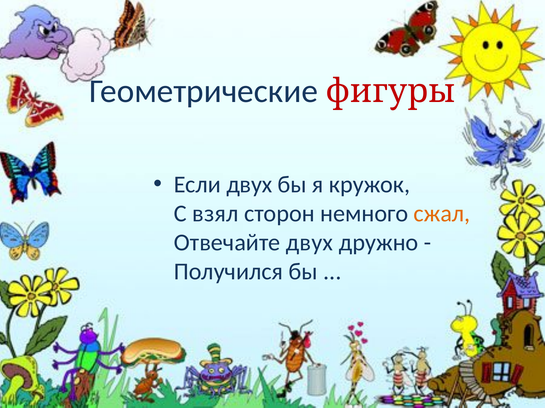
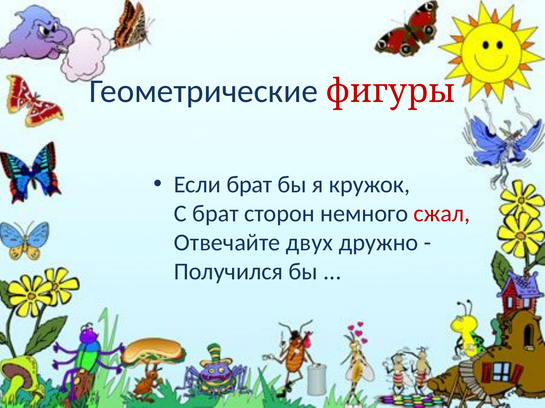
Если двух: двух -> брат (249, 185)
С взял: взял -> брат (216, 214)
сжал colour: orange -> red (442, 214)
